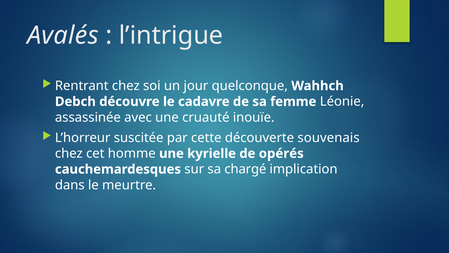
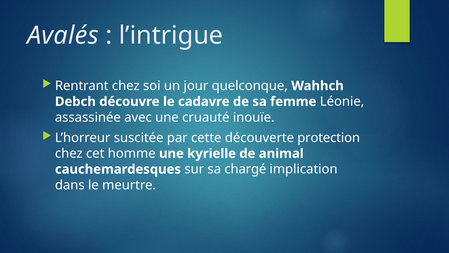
souvenais: souvenais -> protection (329, 138)
opérés: opérés -> animal (281, 153)
